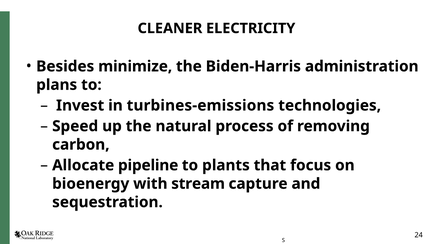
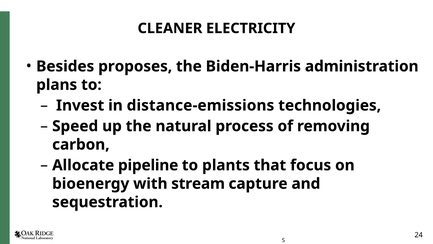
minimize: minimize -> proposes (135, 66)
turbines-emissions: turbines-emissions -> distance-emissions (200, 105)
